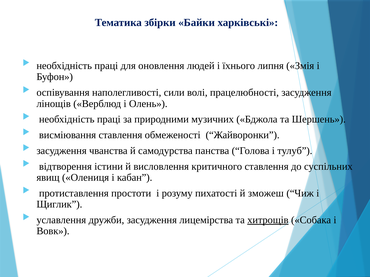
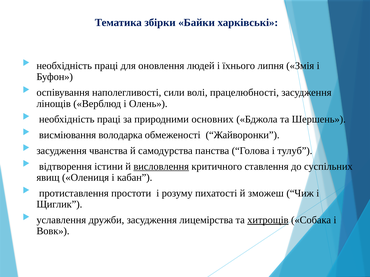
музичних: музичних -> основних (213, 120)
висміювання ставлення: ставлення -> володарка (120, 135)
висловлення underline: none -> present (161, 167)
